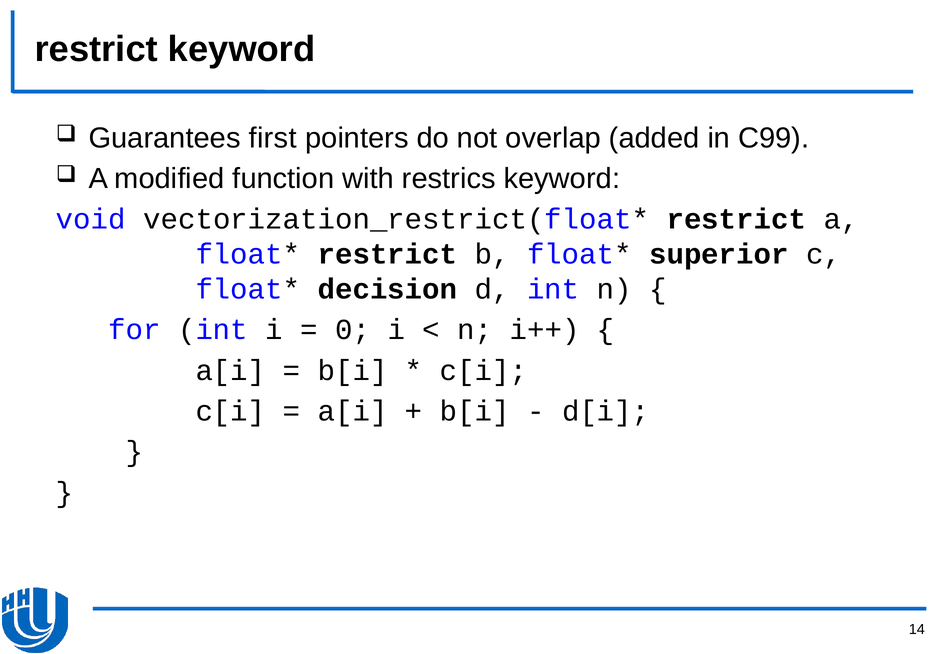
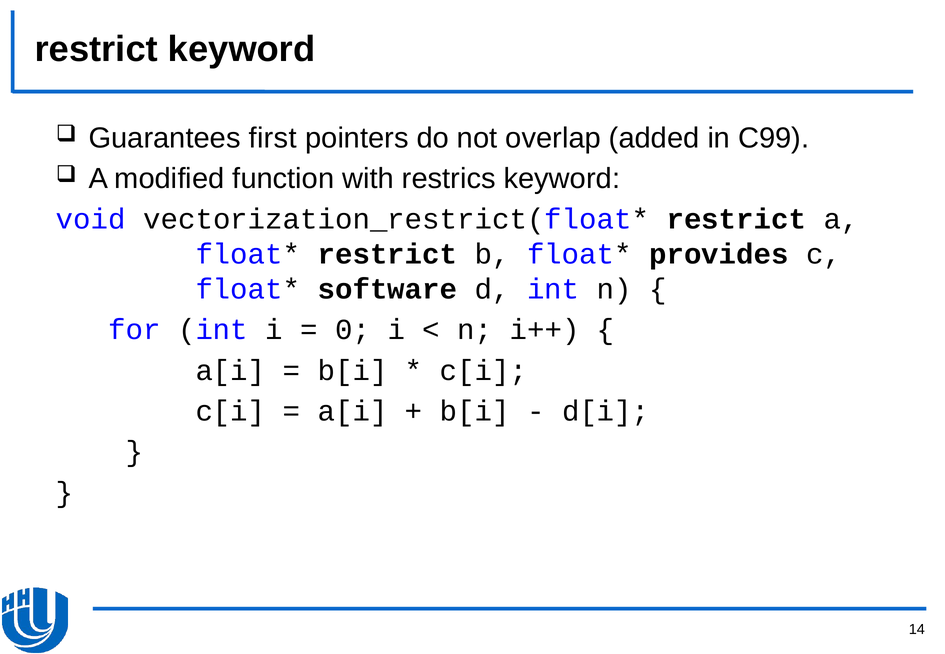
superior: superior -> provides (719, 254)
decision: decision -> software (387, 289)
